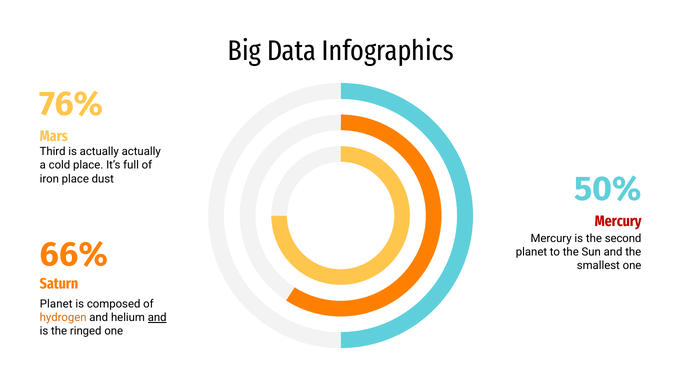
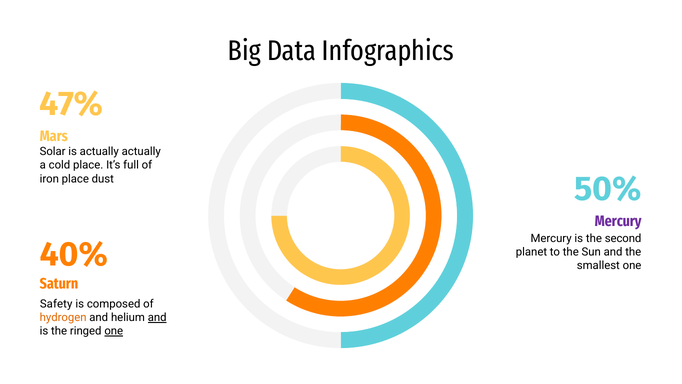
76%: 76% -> 47% (71, 104)
Third: Third -> Solar (53, 151)
Mercury colour: red -> purple (618, 221)
66%: 66% -> 40% (74, 254)
Planet: Planet -> Safety (56, 304)
one underline: none -> present (114, 331)
